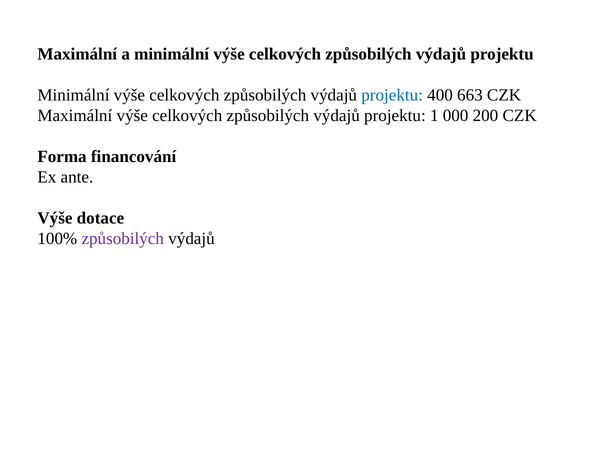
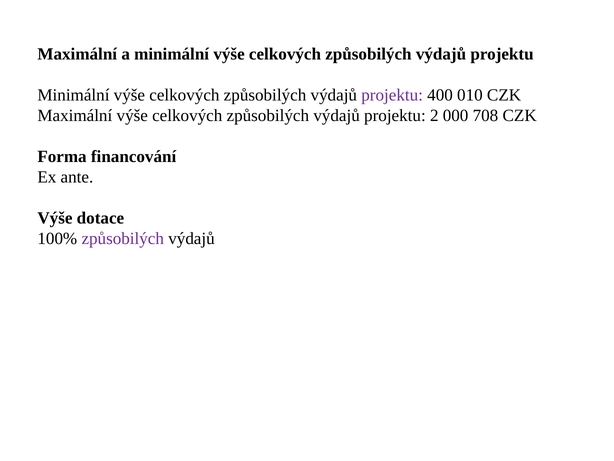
projektu colour: blue -> purple (392, 95)
663: 663 -> 010 (470, 95)
1: 1 -> 2 (434, 115)
200: 200 -> 708 (485, 115)
